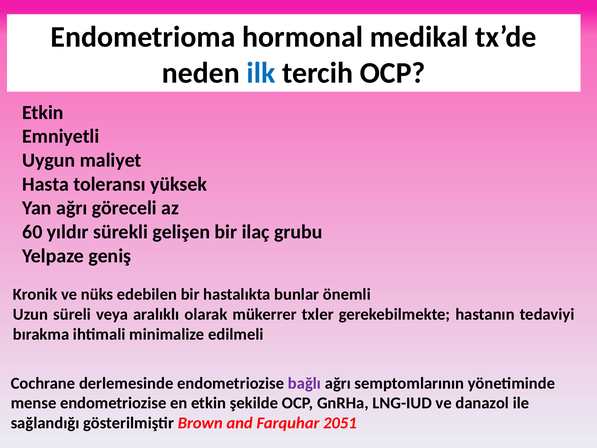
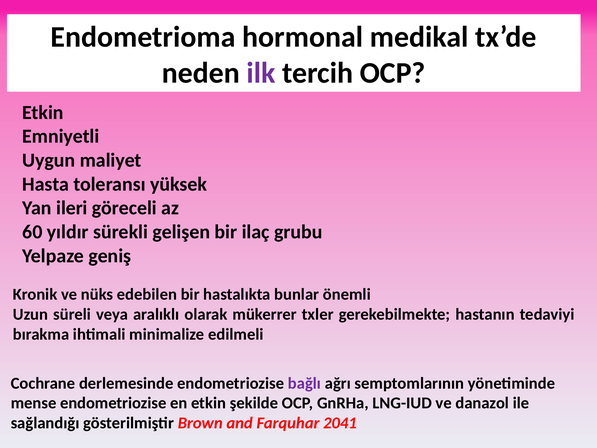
ilk colour: blue -> purple (261, 73)
Yan ağrı: ağrı -> ileri (72, 208)
2051: 2051 -> 2041 (340, 423)
